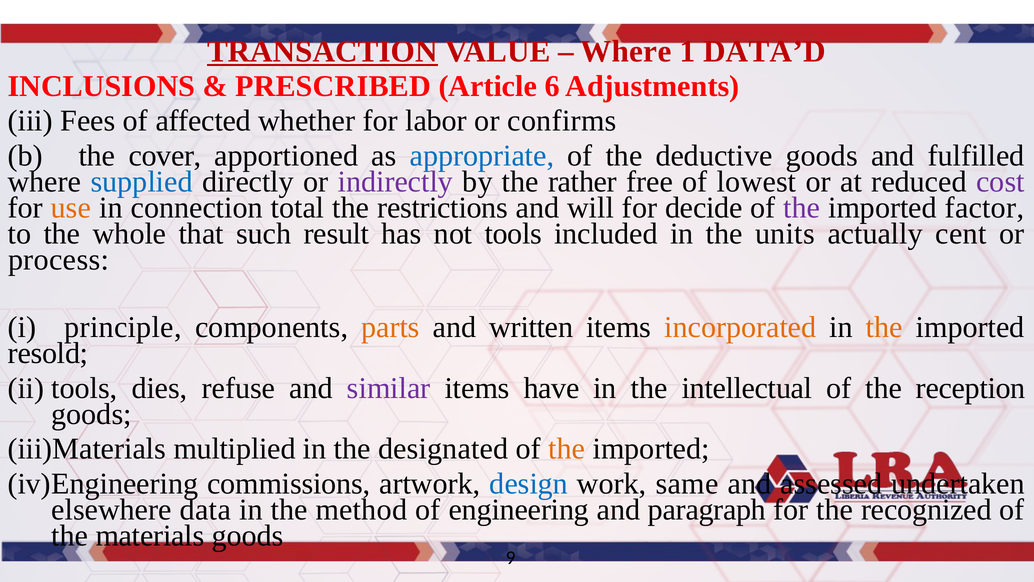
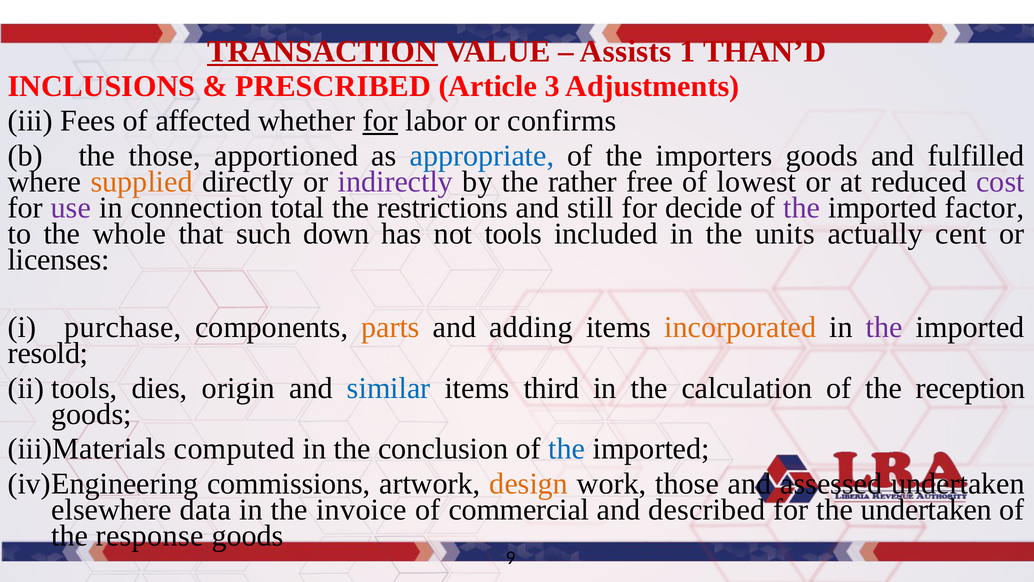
Where: Where -> Assists (626, 51)
DATA’D: DATA’D -> THAN’D (765, 51)
6: 6 -> 3 (552, 86)
for underline: none -> present (380, 121)
the cover: cover -> those (165, 156)
deductive: deductive -> importers (714, 156)
supplied colour: blue -> orange (142, 182)
use colour: orange -> purple (71, 208)
will: will -> still (590, 208)
result: result -> down (336, 234)
process: process -> licenses (59, 260)
principle: principle -> purchase (123, 327)
written: written -> adding (531, 327)
the colour: orange -> purple (884, 327)
refuse: refuse -> origin (238, 388)
similar colour: purple -> blue (389, 388)
have: have -> third (552, 388)
intellectual: intellectual -> calculation (747, 388)
multiplied: multiplied -> computed (234, 449)
designated: designated -> conclusion (443, 449)
the colour: orange -> blue (567, 449)
design colour: blue -> orange (529, 483)
work same: same -> those (687, 483)
method: method -> invoice (361, 509)
engineering: engineering -> commercial (519, 509)
paragraph: paragraph -> described (707, 509)
the recognized: recognized -> undertaken (926, 509)
materials: materials -> response (150, 535)
